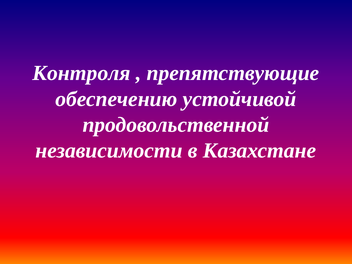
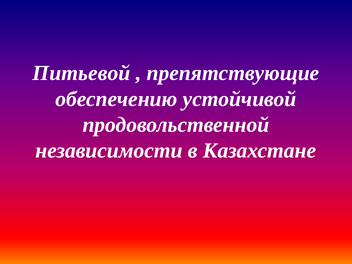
Контроля: Контроля -> Питьевой (81, 73)
